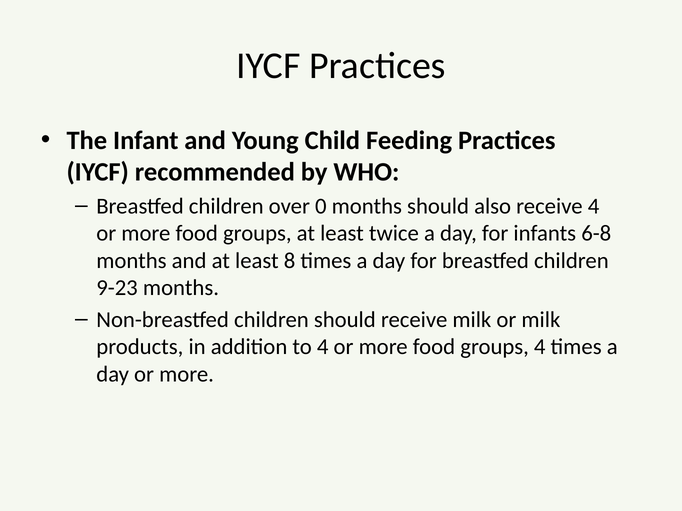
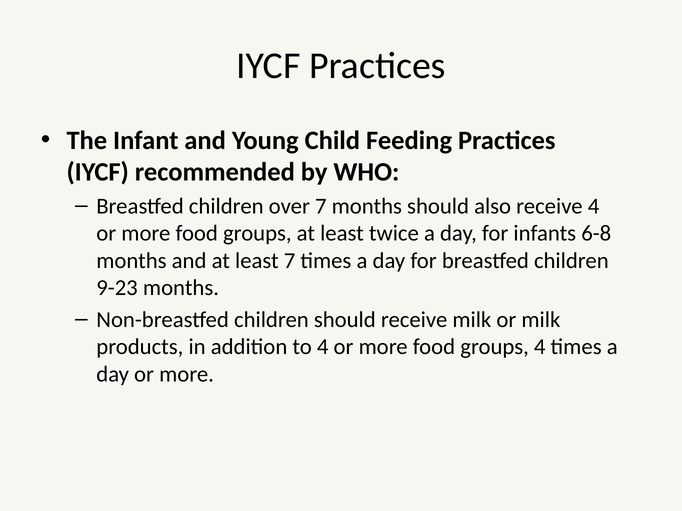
over 0: 0 -> 7 (321, 206)
least 8: 8 -> 7 (290, 261)
